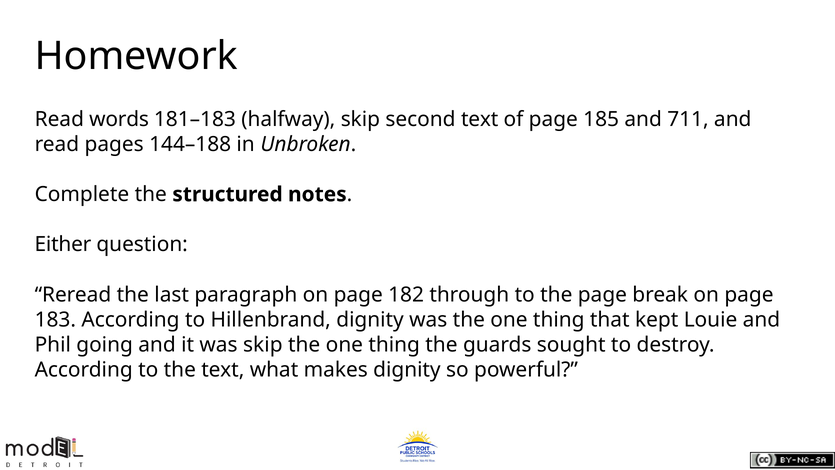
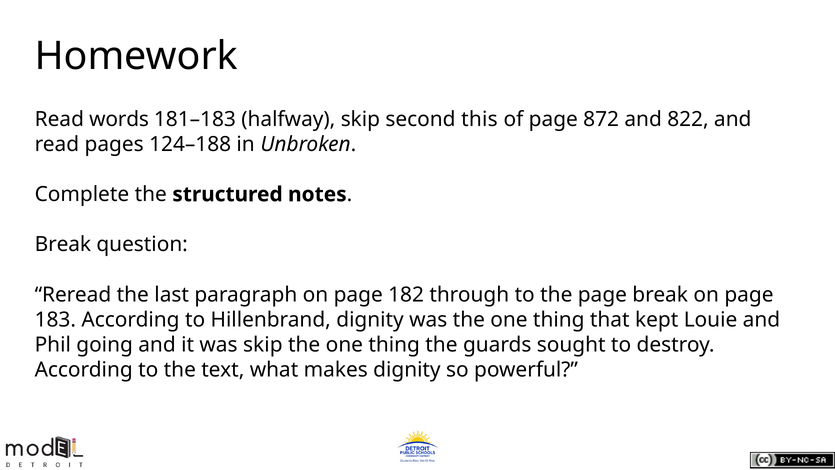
second text: text -> this (479, 119)
185: 185 -> 872 (601, 119)
711: 711 -> 822 (688, 119)
144–188: 144–188 -> 124–188 (190, 144)
Either: Either -> Break (63, 244)
